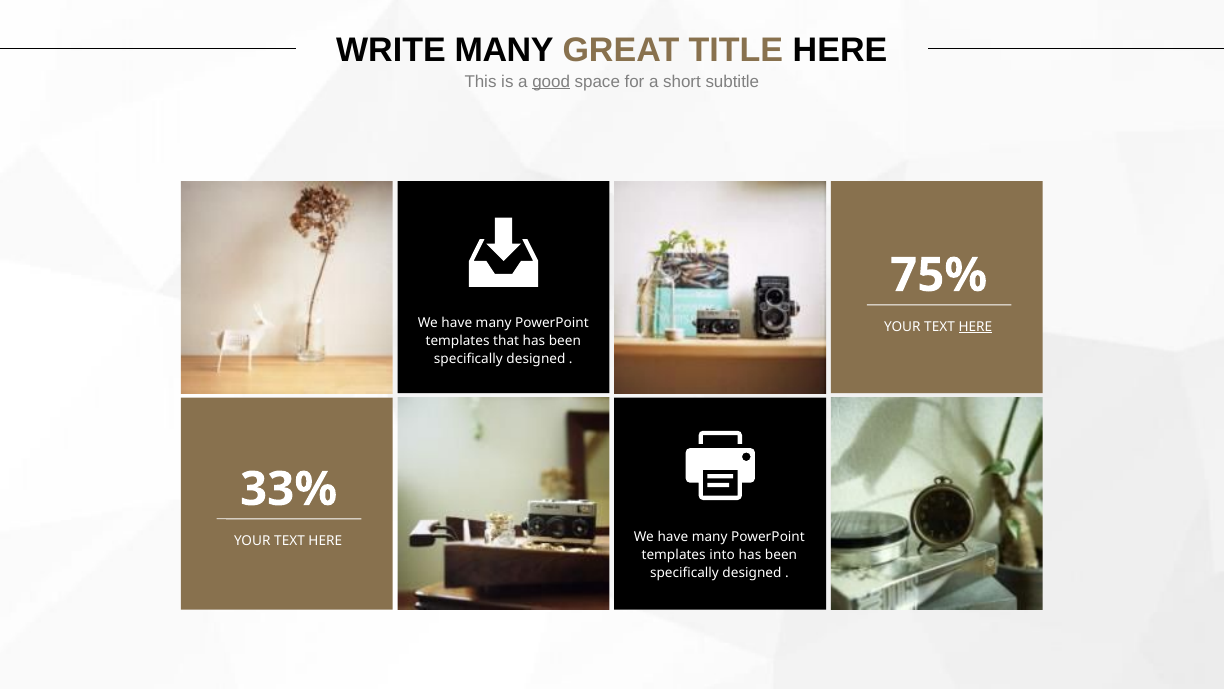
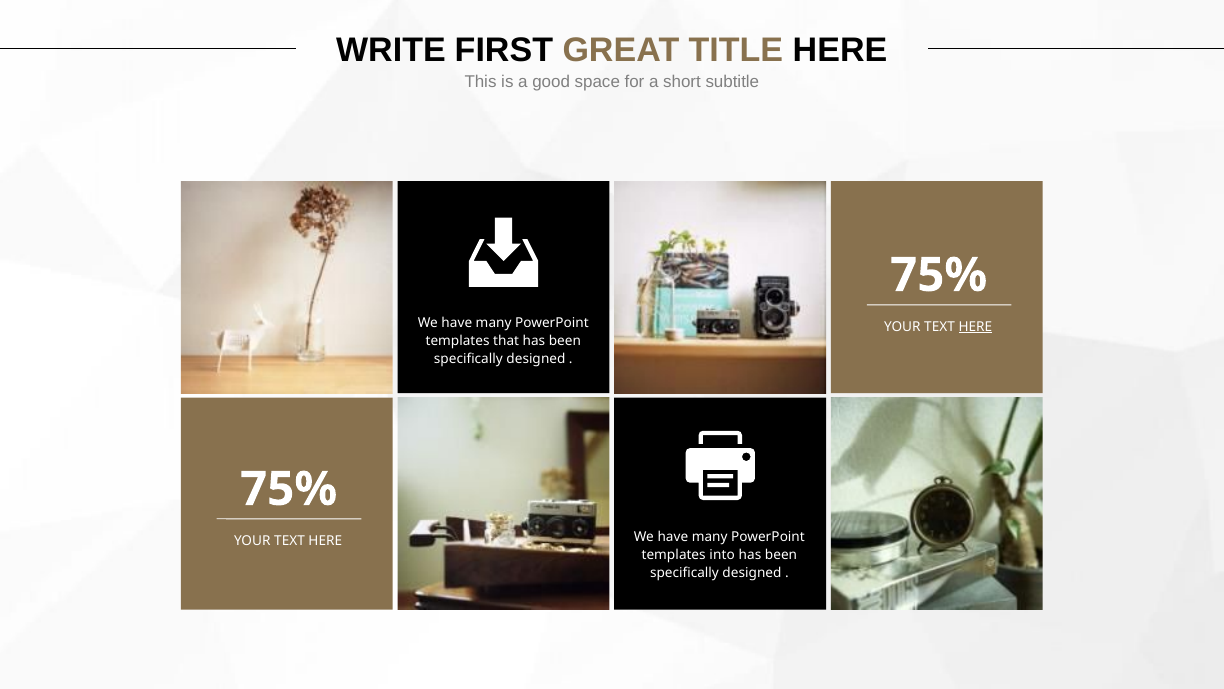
WRITE MANY: MANY -> FIRST (504, 51)
good underline: present -> none (551, 82)
33%: 33% -> 75% (289, 489)
